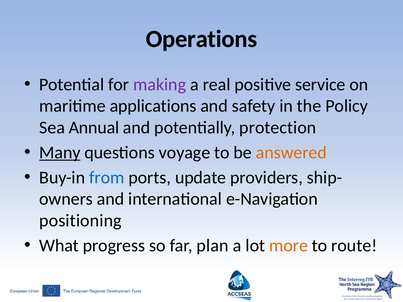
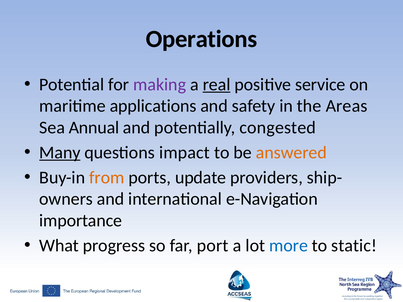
real underline: none -> present (217, 85)
Policy: Policy -> Areas (347, 106)
protection: protection -> congested (278, 128)
voyage: voyage -> impact (184, 153)
from colour: blue -> orange (107, 178)
positioning: positioning -> importance (81, 221)
plan: plan -> port (213, 246)
more colour: orange -> blue (289, 246)
route: route -> static (354, 246)
